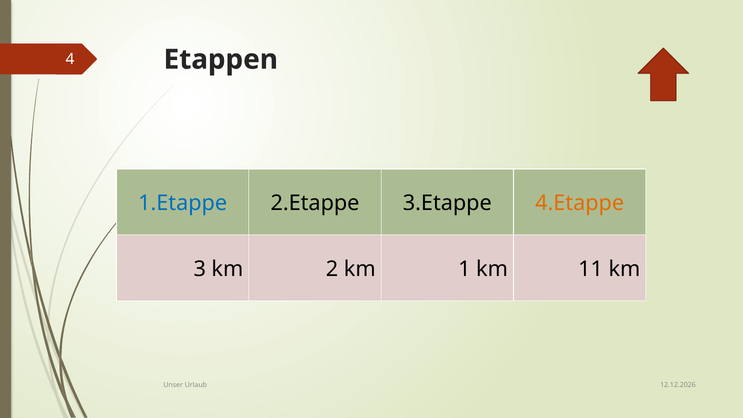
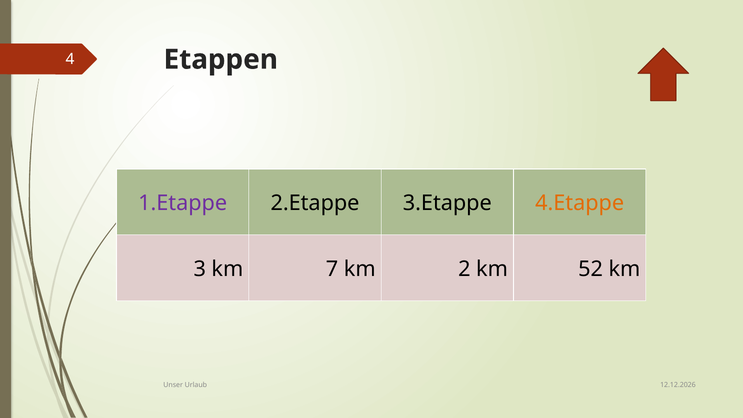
1.Etappe colour: blue -> purple (183, 203)
2: 2 -> 7 (332, 269)
1: 1 -> 2 (464, 269)
11: 11 -> 52 (591, 269)
